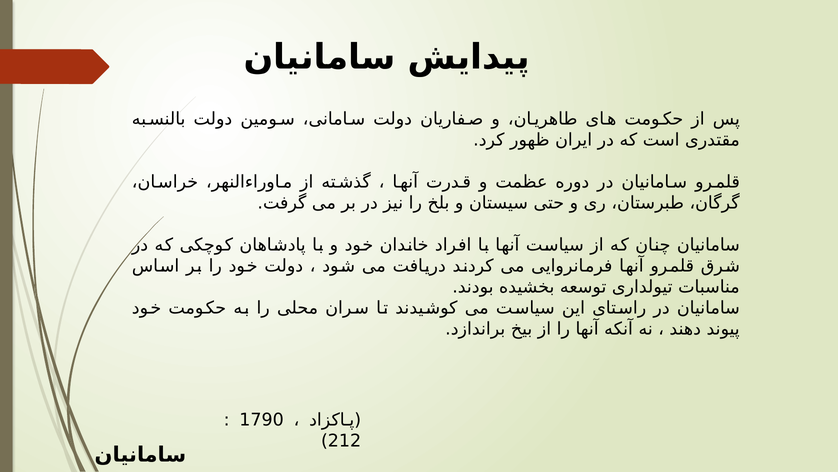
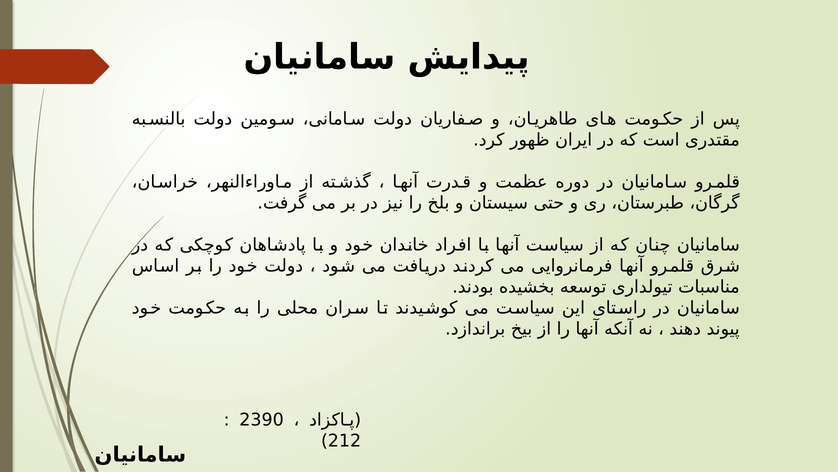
1790: 1790 -> 2390 (262, 419)
